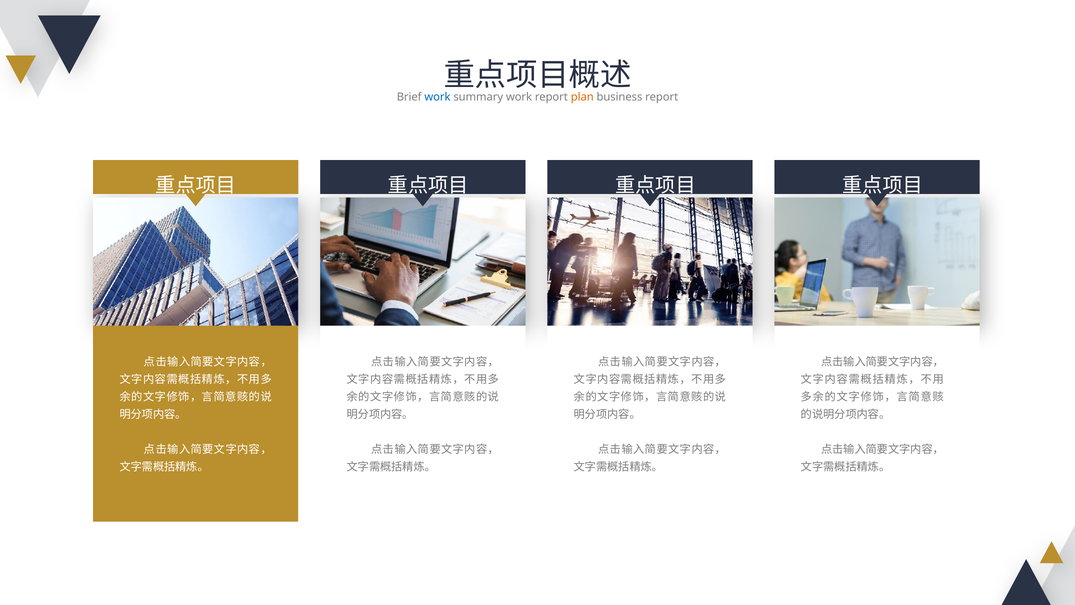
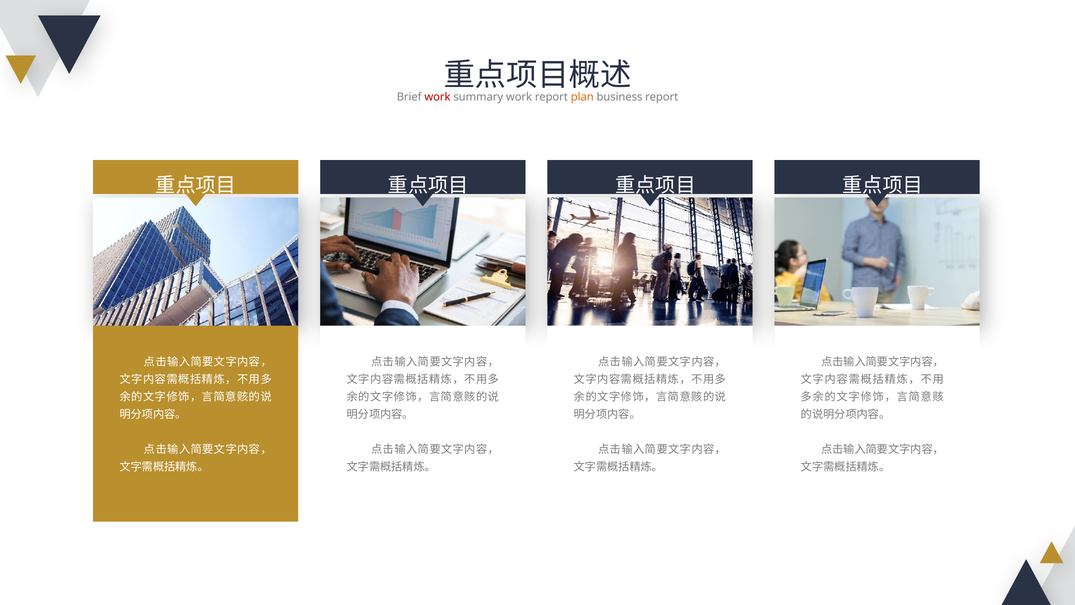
work colour: blue -> red (438, 97)
